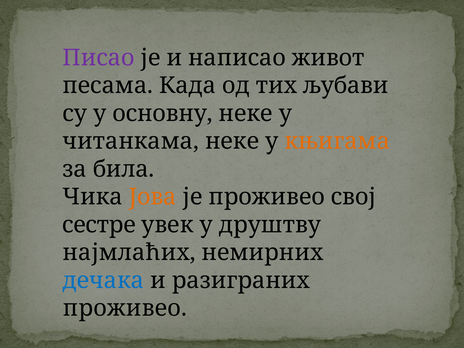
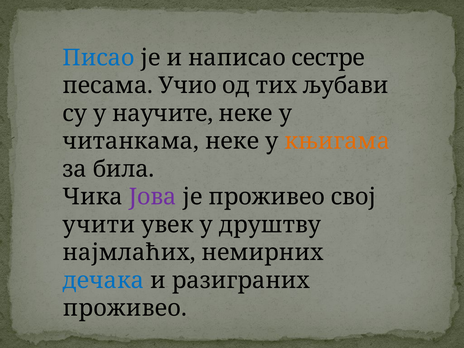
Писао colour: purple -> blue (99, 58)
живот: живот -> сестре (328, 58)
Када: Када -> Учио (188, 86)
основну: основну -> научите (163, 113)
Јова colour: orange -> purple (153, 197)
сестре: сестре -> учити (99, 225)
